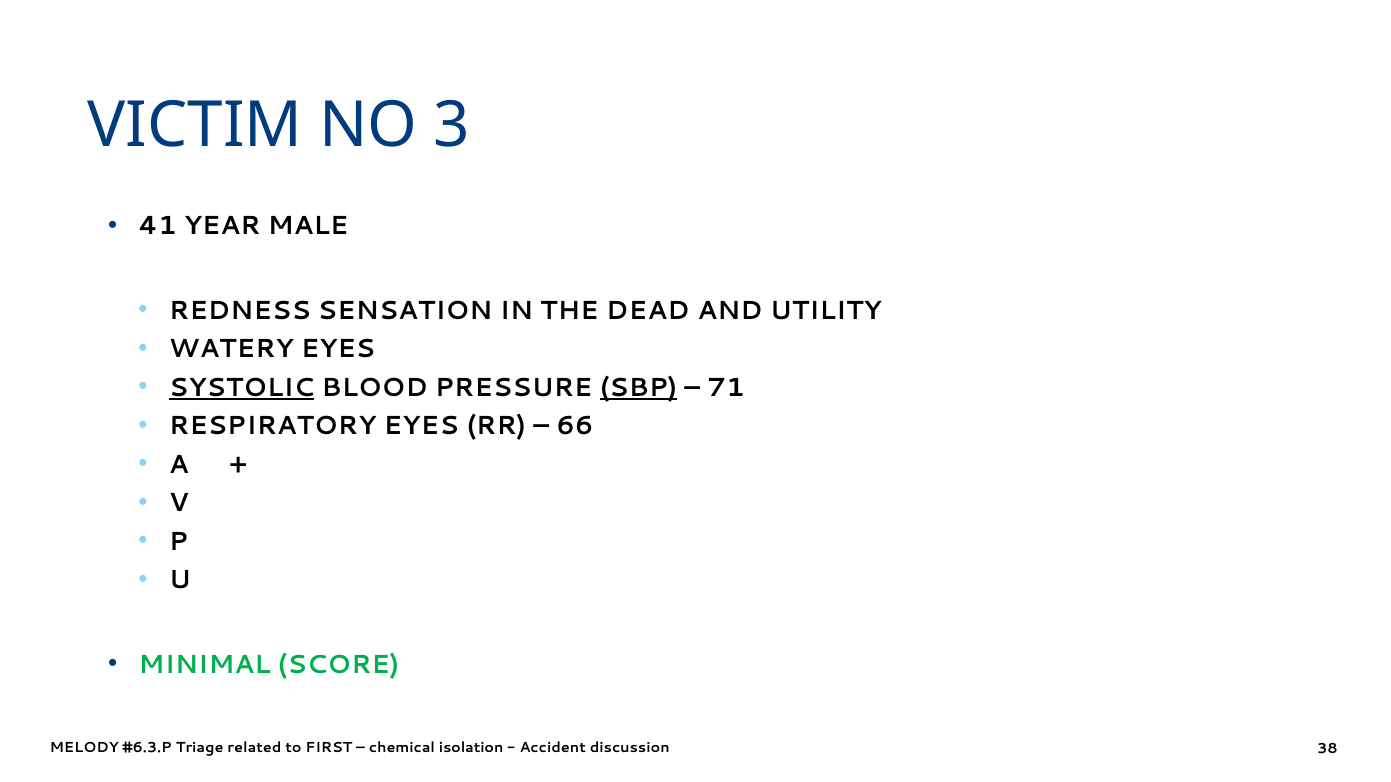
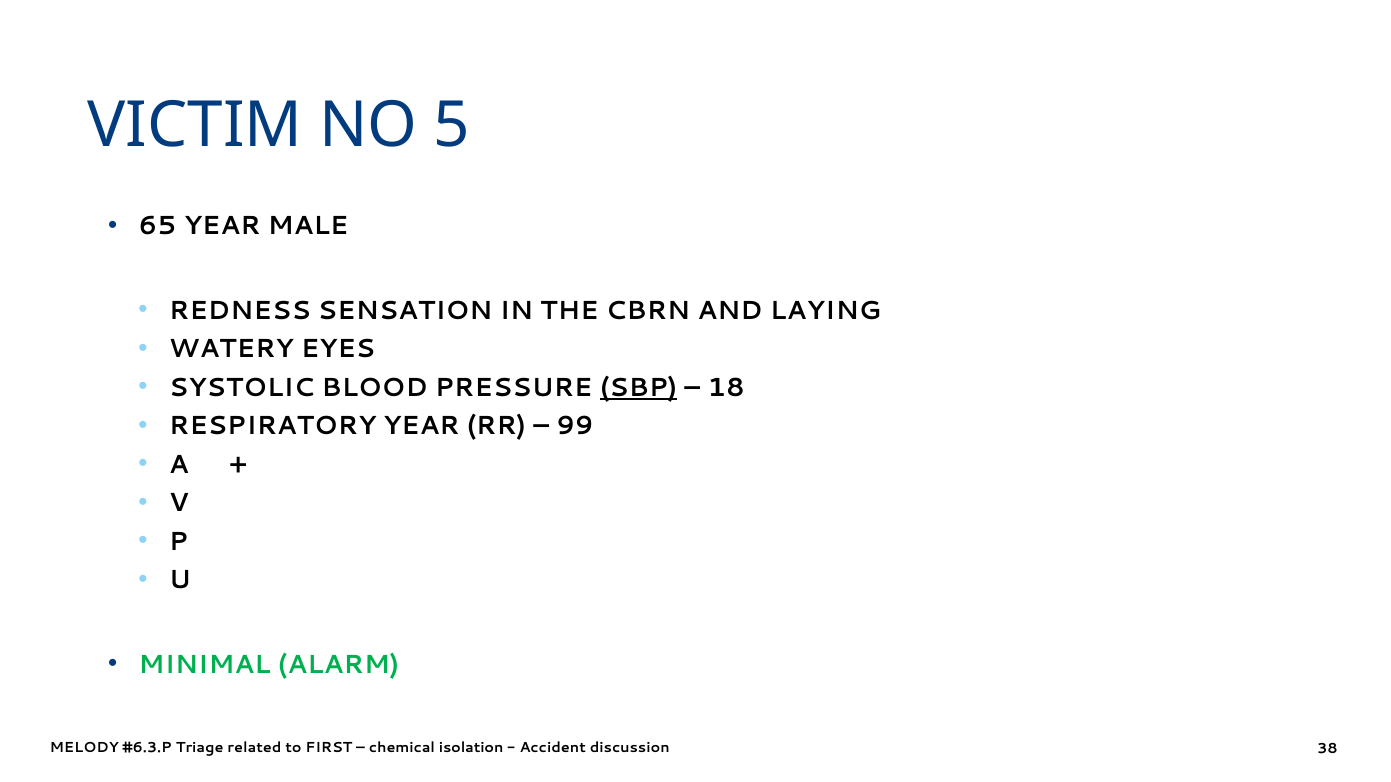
3: 3 -> 5 (452, 125)
41: 41 -> 65 (157, 226)
DEAD: DEAD -> CBRN (648, 311)
UTILITY: UTILITY -> LAYING (826, 311)
SYSTOLIC underline: present -> none (242, 388)
71: 71 -> 18 (726, 388)
RESPIRATORY EYES: EYES -> YEAR (421, 426)
66: 66 -> 99 (575, 426)
SCORE: SCORE -> ALARM (339, 665)
